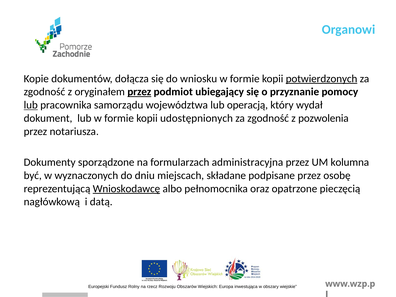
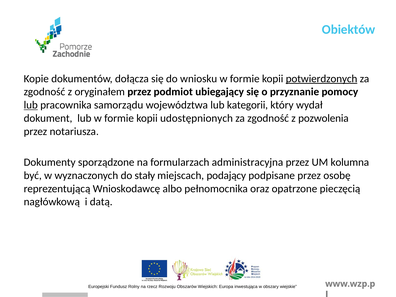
Organowi: Organowi -> Obiektów (349, 29)
przez underline: present -> none (139, 92)
operacją: operacją -> kategorii (247, 105)
dniu: dniu -> stały (145, 175)
składane: składane -> podający (226, 175)
Wnioskodawcę underline: present -> none (126, 189)
